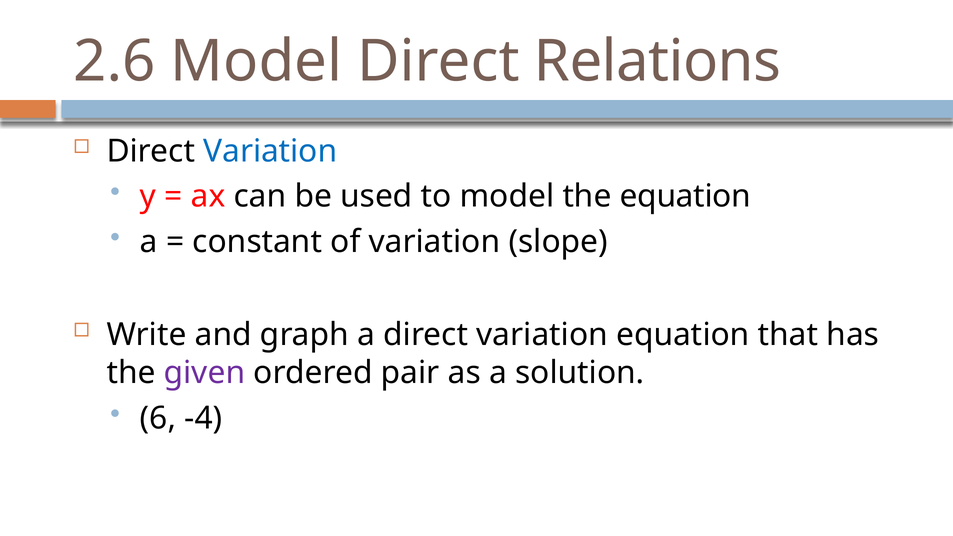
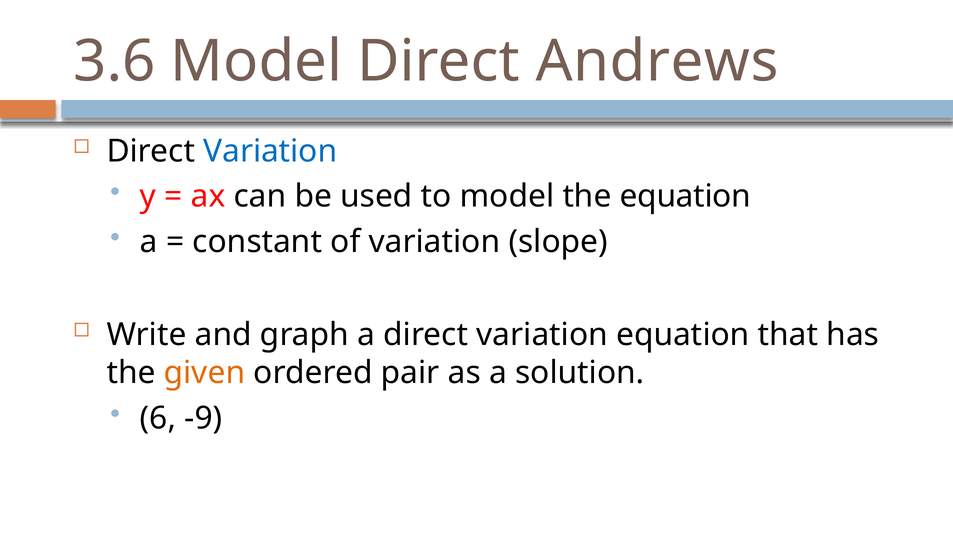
2.6: 2.6 -> 3.6 (114, 62)
Relations: Relations -> Andrews (657, 62)
given colour: purple -> orange (204, 373)
-4: -4 -> -9 (203, 418)
